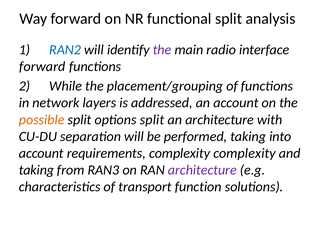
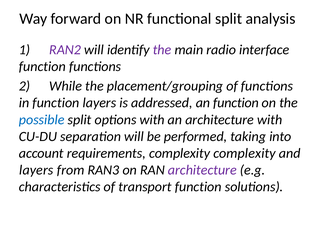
RAN2 colour: blue -> purple (65, 50)
forward: forward -> function (42, 67)
in network: network -> function (56, 103)
an account: account -> function (236, 103)
possible colour: orange -> blue (42, 120)
options split: split -> with (152, 120)
taking: taking -> layers (36, 170)
